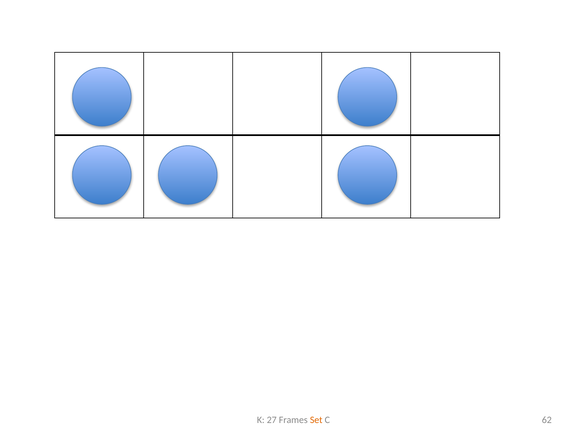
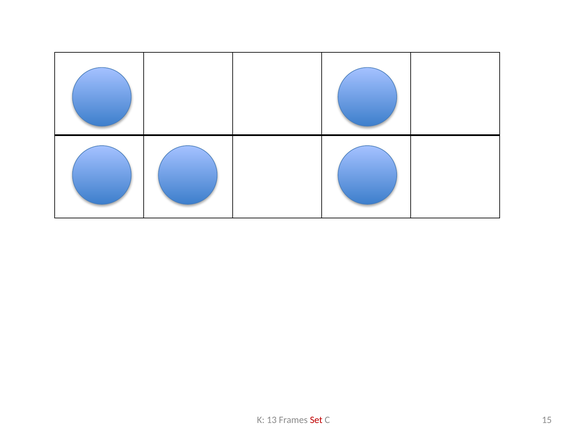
27: 27 -> 13 (272, 420)
Set colour: orange -> red (316, 420)
62: 62 -> 15 (547, 420)
